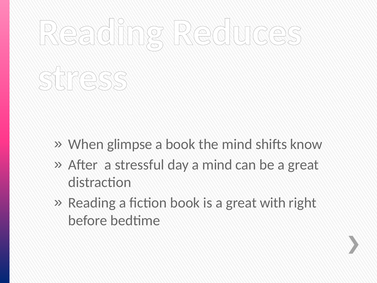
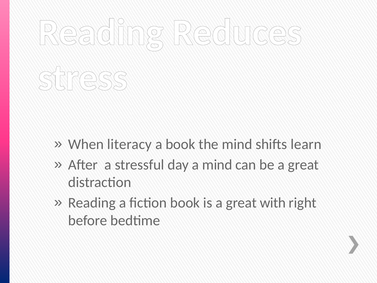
glimpse: glimpse -> literacy (129, 144)
know: know -> learn (306, 144)
